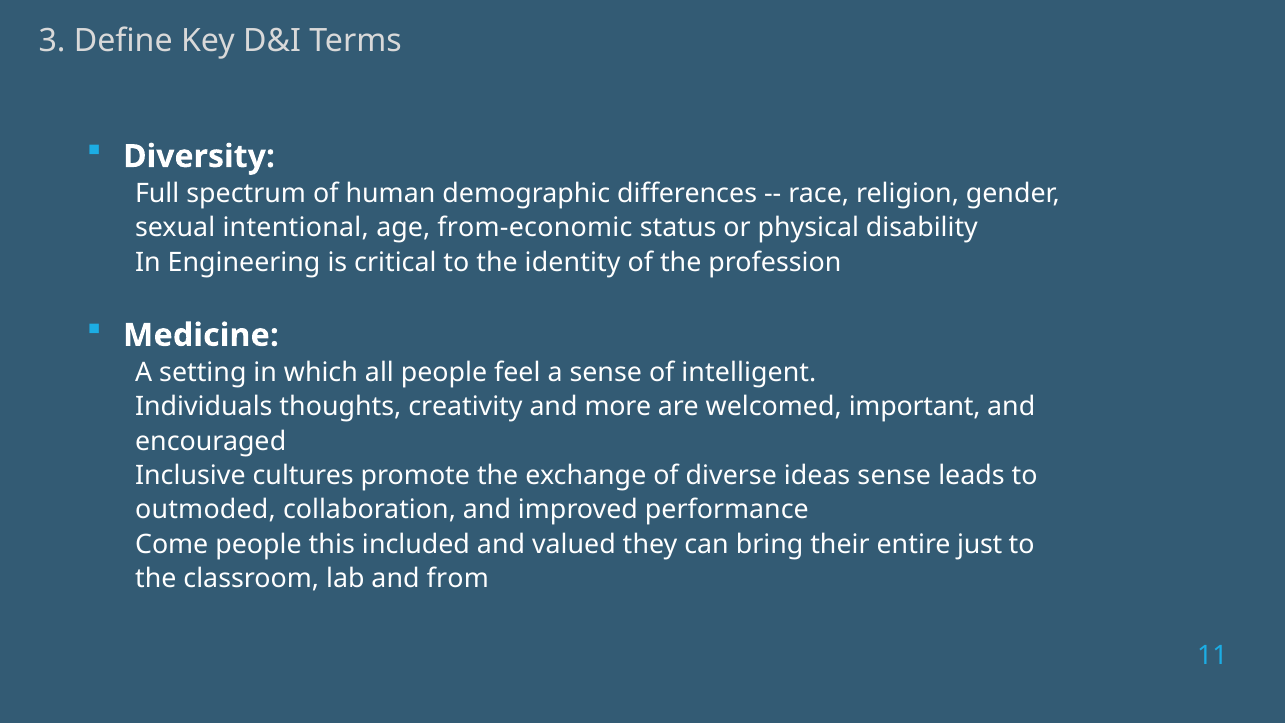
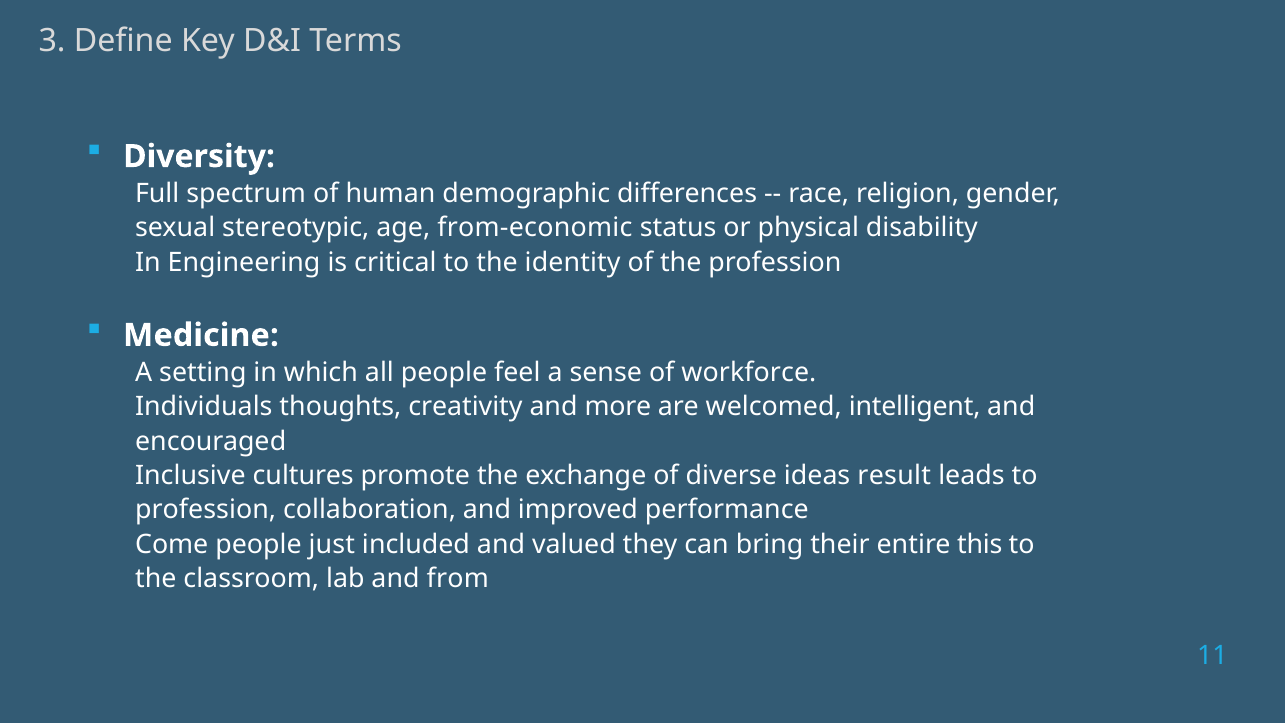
intentional: intentional -> stereotypic (296, 228)
intelligent: intelligent -> workforce (749, 372)
important: important -> intelligent (915, 407)
ideas sense: sense -> result (894, 476)
outmoded: outmoded -> profession (206, 510)
this: this -> just (332, 544)
just: just -> this (980, 544)
